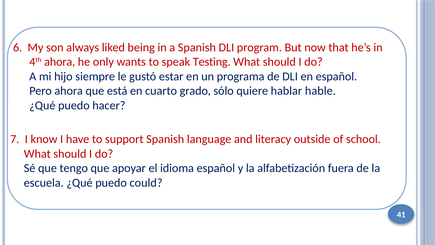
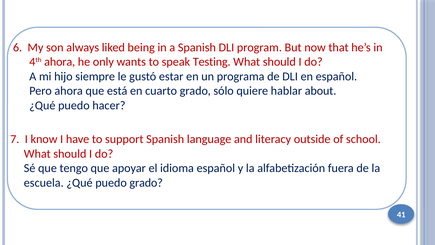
hable: hable -> about (321, 91)
puedo could: could -> grado (146, 183)
